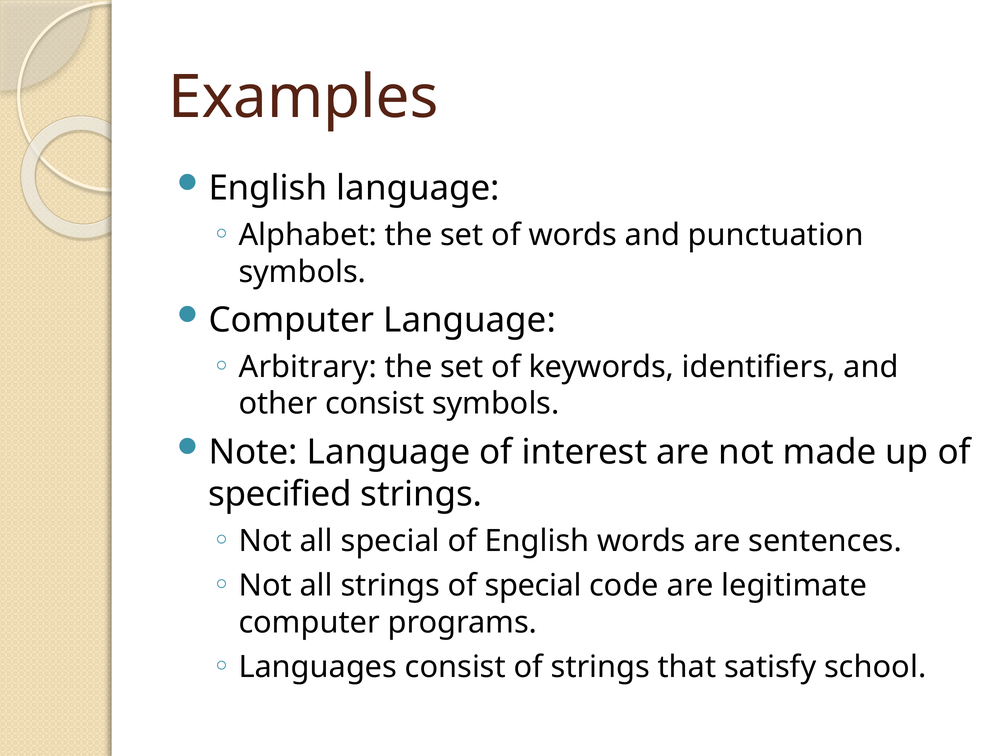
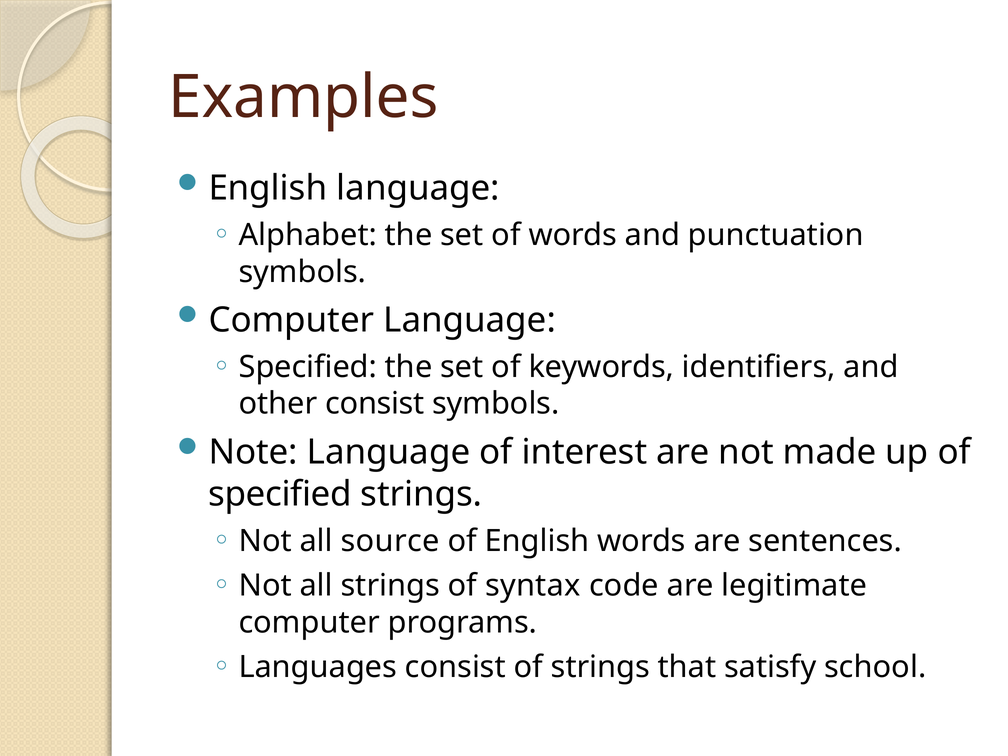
Arbitrary: Arbitrary -> Specified (308, 367)
all special: special -> source (390, 541)
of special: special -> syntax (533, 586)
